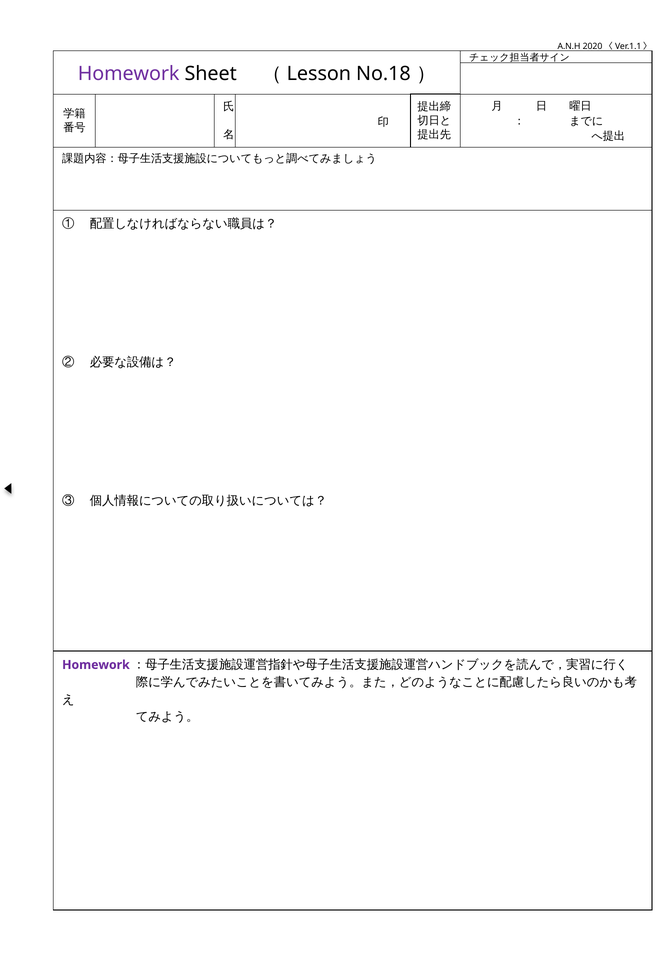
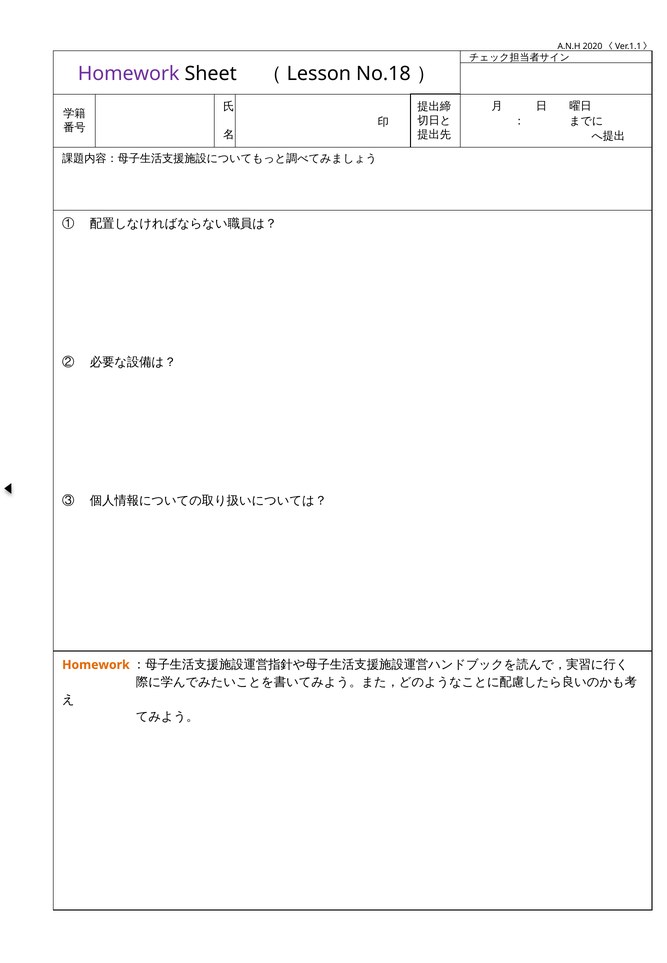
Homework colour: purple -> orange (96, 665)
